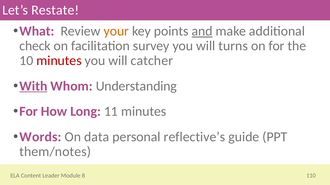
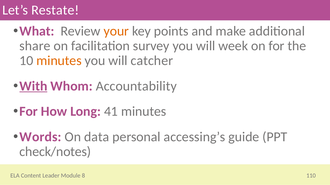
and underline: present -> none (202, 31)
check: check -> share (35, 46)
turns: turns -> week (233, 46)
minutes colour: red -> orange (59, 61)
Understanding: Understanding -> Accountability (136, 86)
11: 11 -> 41 (111, 112)
reflective’s: reflective’s -> accessing’s (195, 137)
them/notes: them/notes -> check/notes (55, 152)
